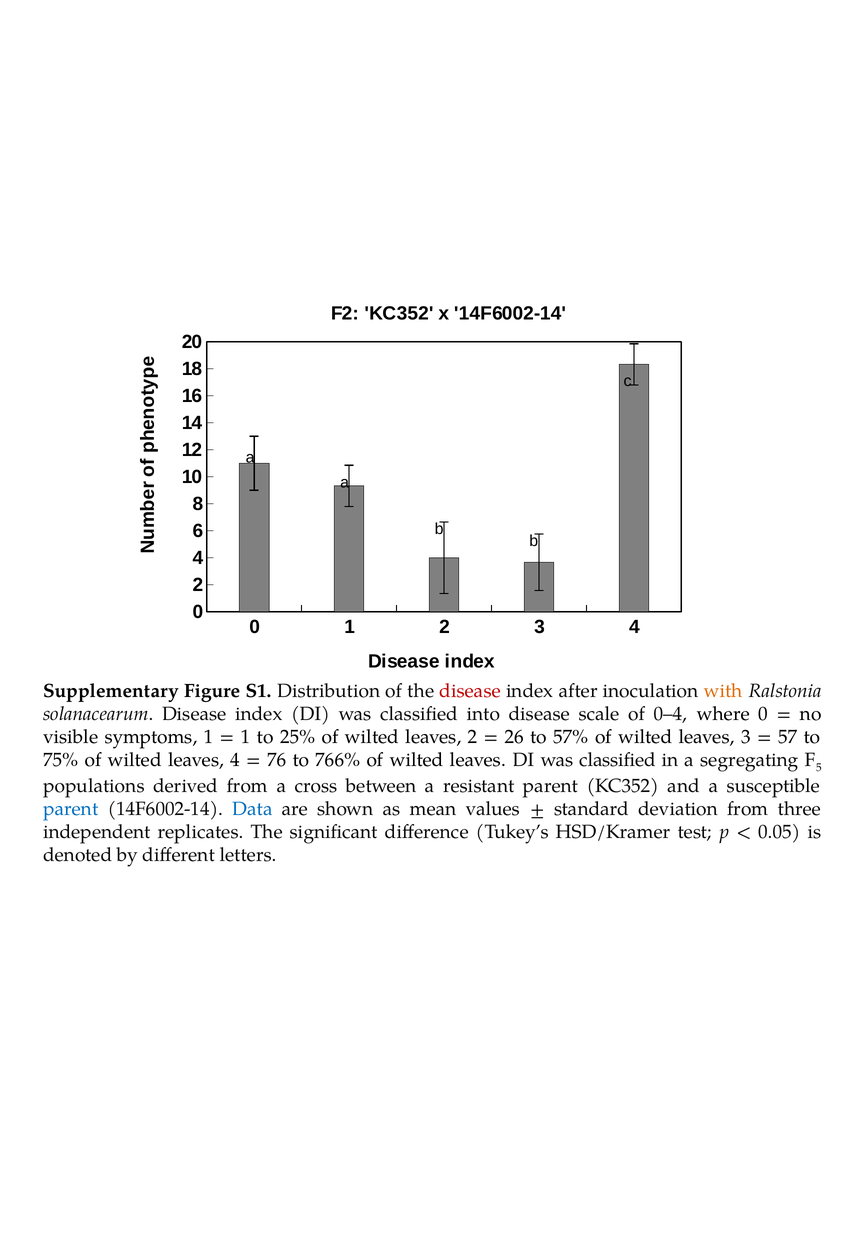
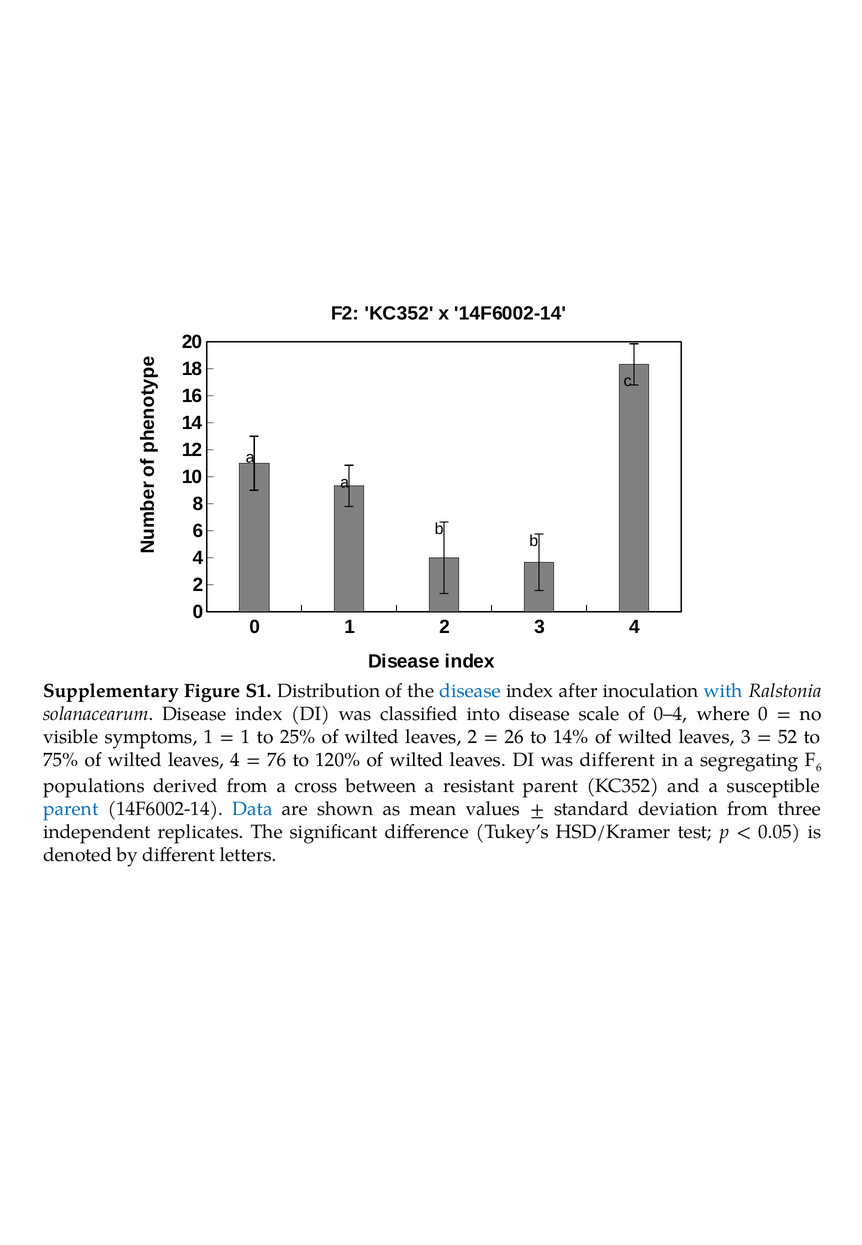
disease colour: red -> blue (470, 691)
with colour: orange -> blue (723, 691)
57%: 57% -> 14% (571, 737)
57: 57 -> 52 (788, 737)
766%: 766% -> 120% (338, 760)
leaves DI was classified: classified -> different (617, 760)
5: 5 -> 6 (819, 767)
